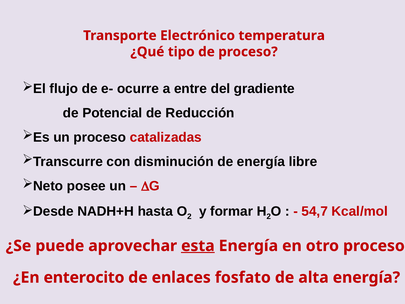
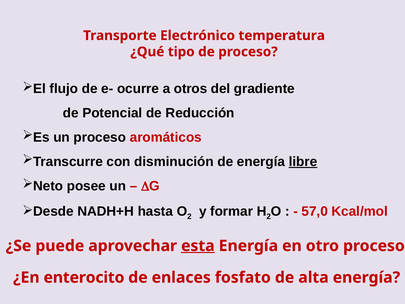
entre: entre -> otros (191, 89)
catalizadas: catalizadas -> aromáticos (166, 137)
libre underline: none -> present (303, 162)
54,7: 54,7 -> 57,0 (315, 211)
